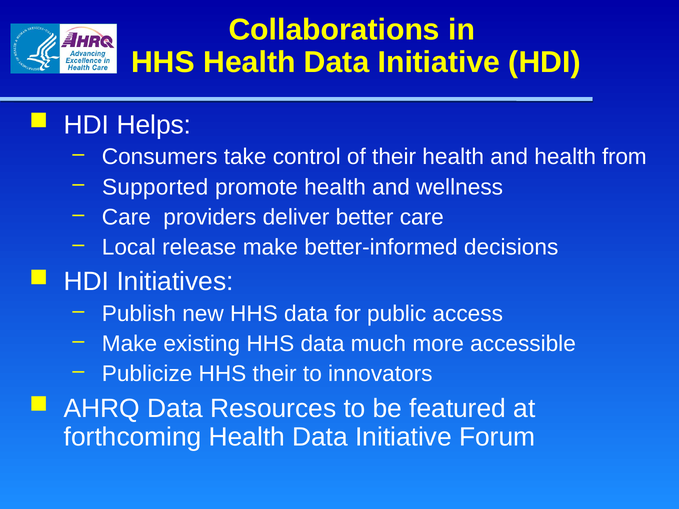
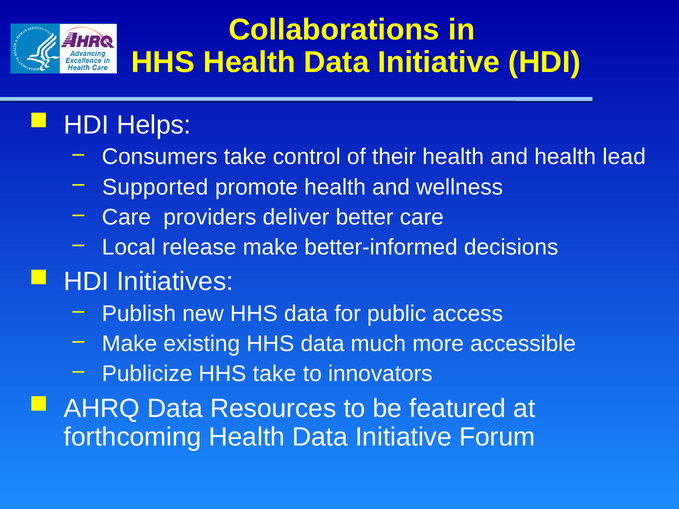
from: from -> lead (624, 157)
HHS their: their -> take (275, 374)
